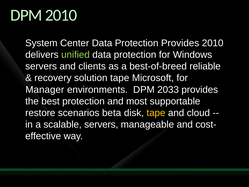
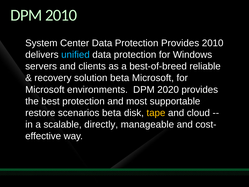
unified colour: light green -> light blue (75, 55)
solution tape: tape -> beta (120, 78)
Manager: Manager -> Microsoft (45, 89)
2033: 2033 -> 2020 (168, 89)
scalable servers: servers -> directly (101, 124)
